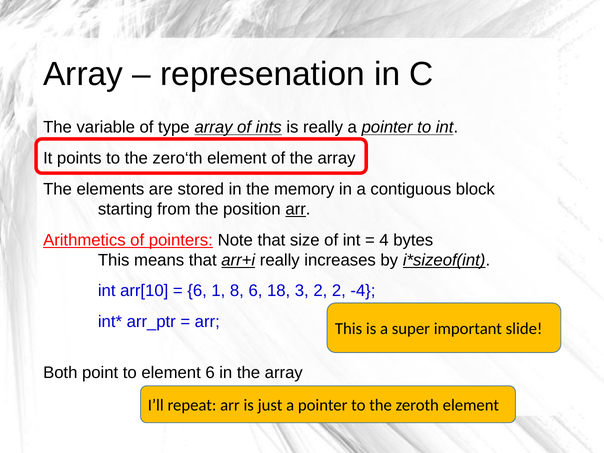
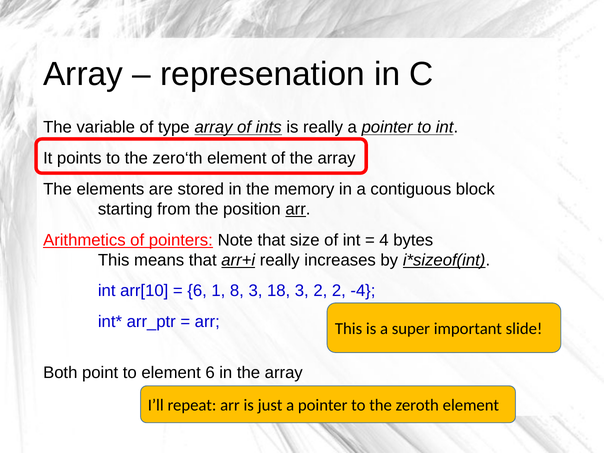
8 6: 6 -> 3 (255, 291)
